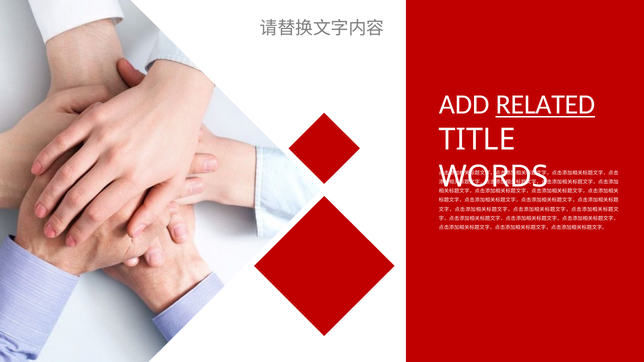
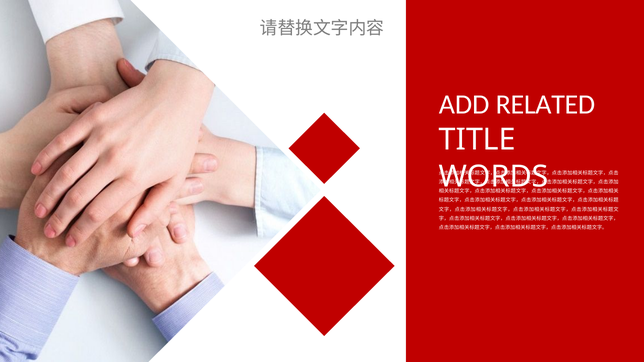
RELATED underline: present -> none (545, 105)
